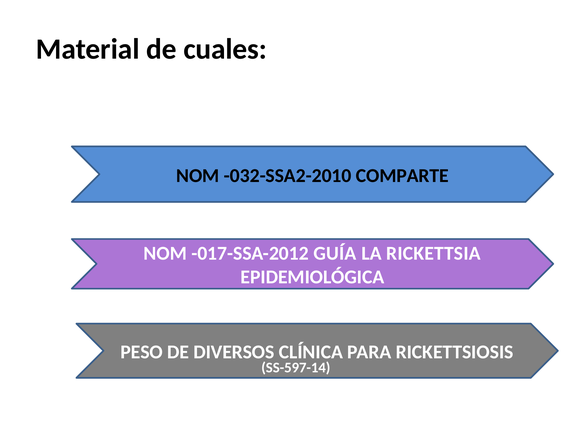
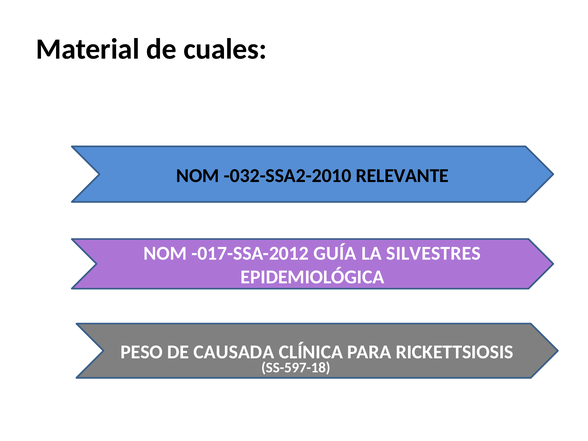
COMPARTE: COMPARTE -> RELEVANTE (402, 176)
RICKETTSIA: RICKETTSIA -> SILVESTRES (433, 253)
DIVERSOS: DIVERSOS -> CAUSADA (234, 352)
SS-597-14: SS-597-14 -> SS-597-18 (296, 368)
